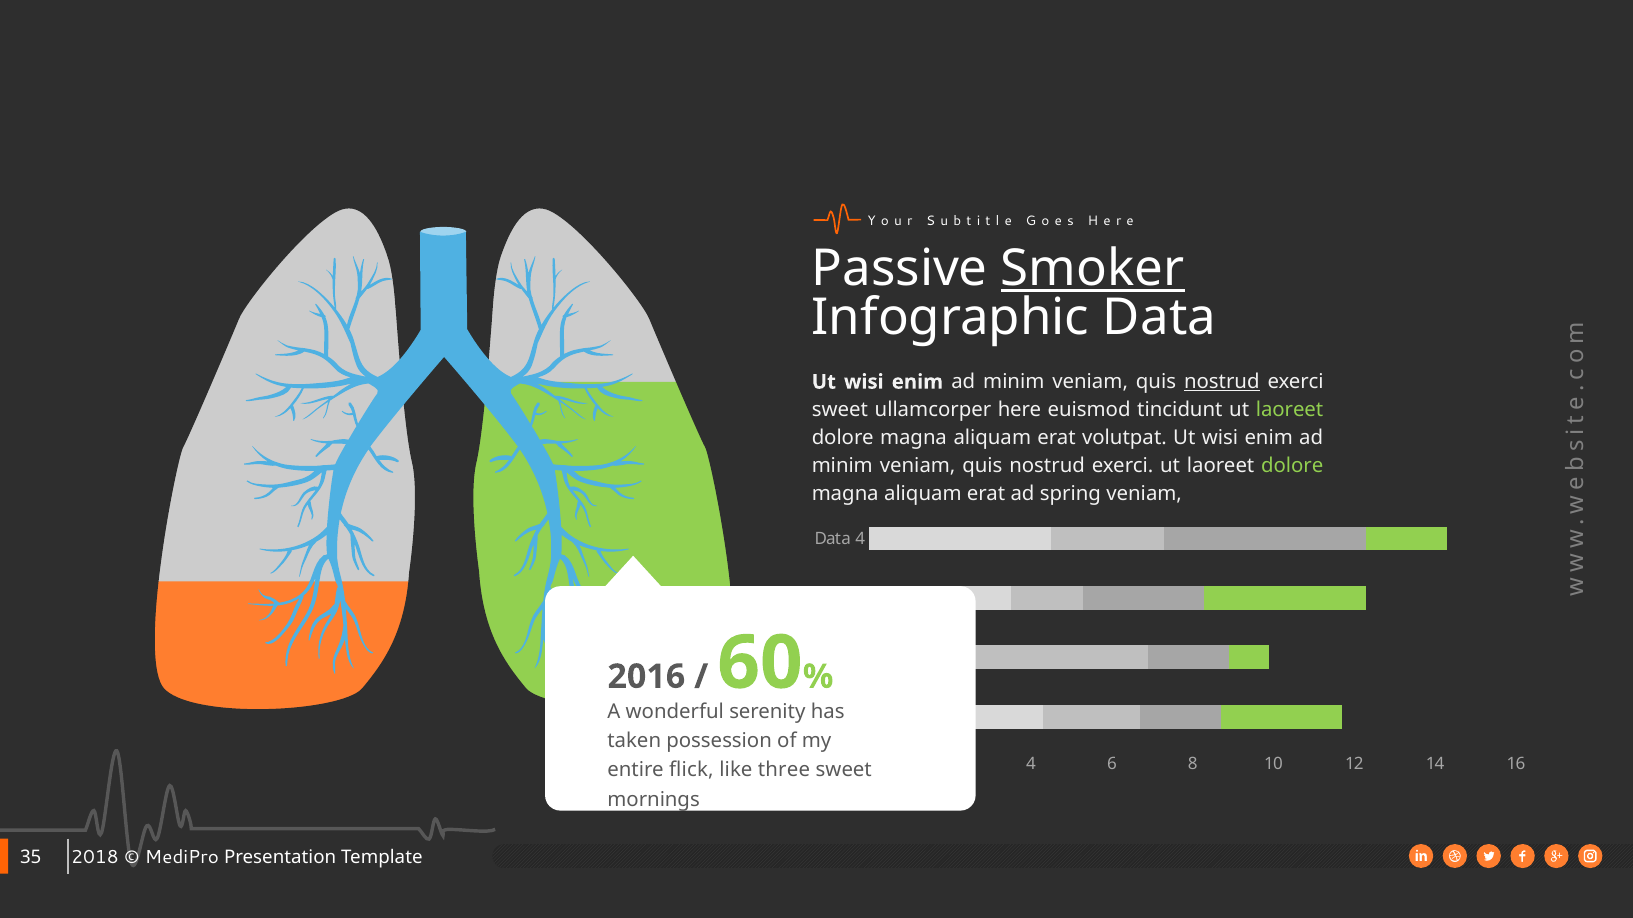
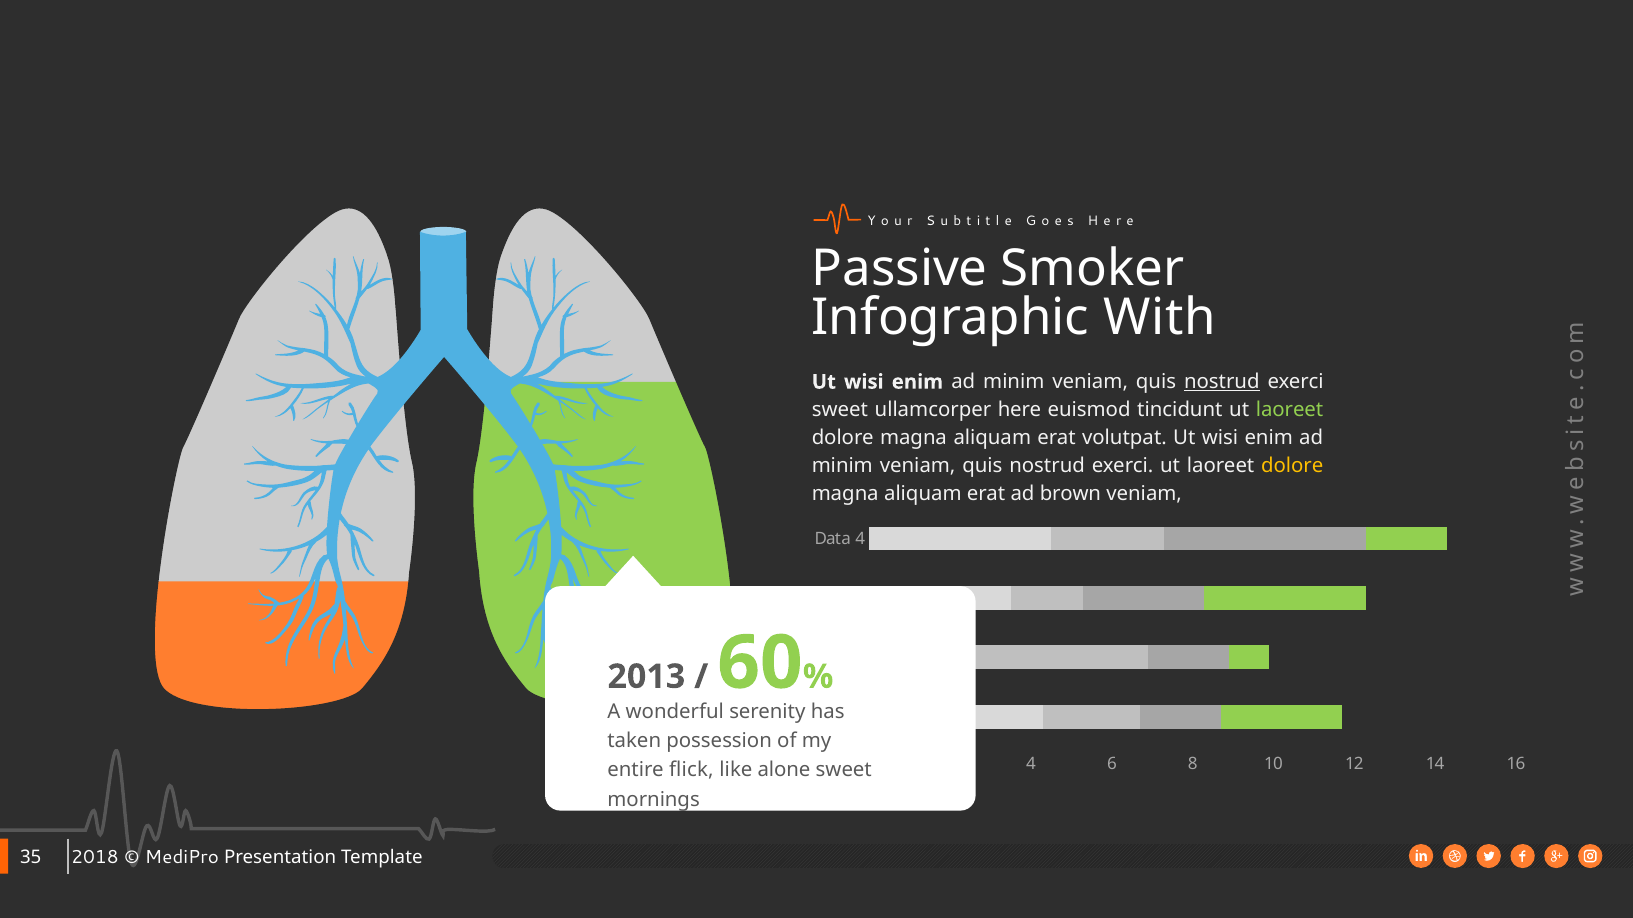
Smoker underline: present -> none (1093, 269)
Infographic Data: Data -> With (1160, 318)
dolore colour: light green -> yellow (1292, 466)
spring: spring -> brown (1070, 494)
2016: 2016 -> 2013 (646, 677)
three: three -> alone (784, 771)
